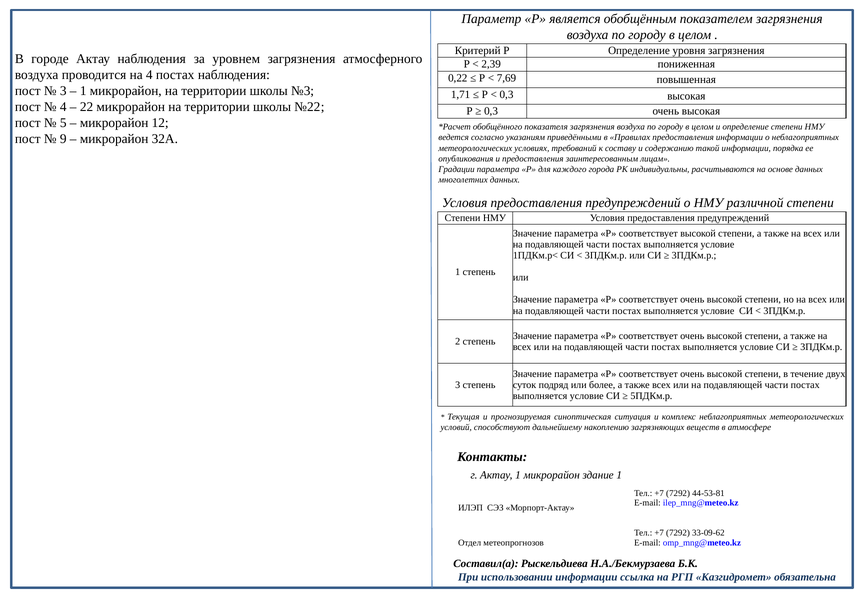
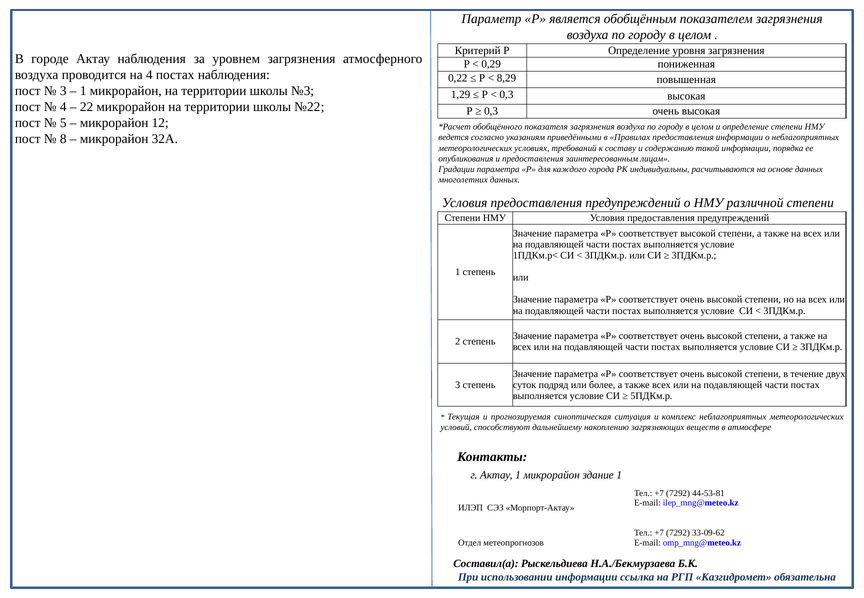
2,39: 2,39 -> 0,29 (491, 64)
7,69: 7,69 -> 8,29 (506, 78)
1,71: 1,71 -> 1,29 (461, 95)
9: 9 -> 8 (63, 139)
